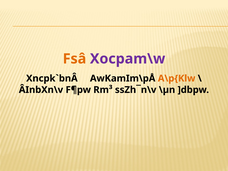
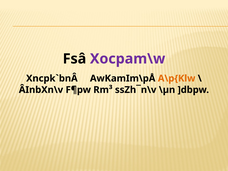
Fsâ colour: orange -> black (74, 59)
